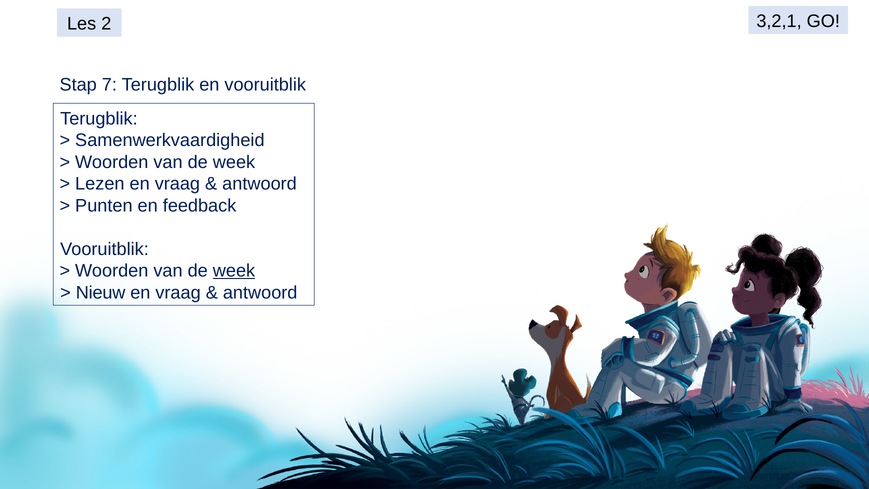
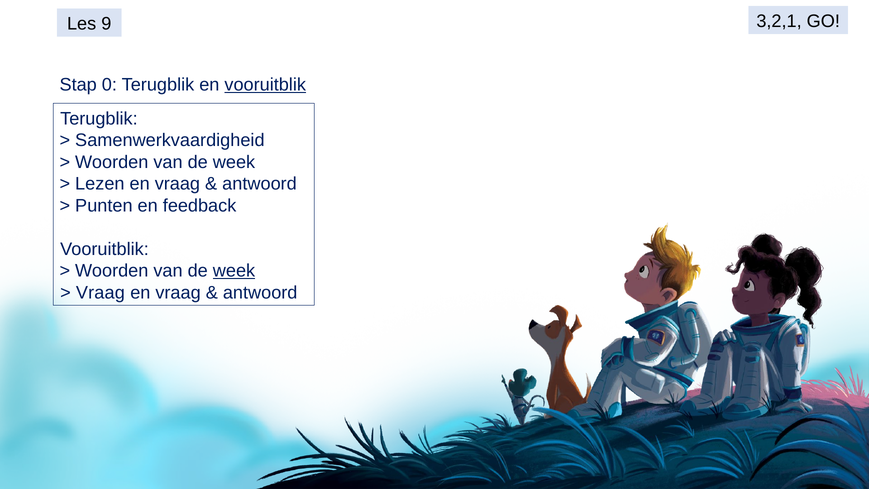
2: 2 -> 9 (106, 24)
7: 7 -> 0 (109, 84)
vooruitblik underline: none -> present (265, 84)
Nieuw: Nieuw -> Vraag (100, 293)
